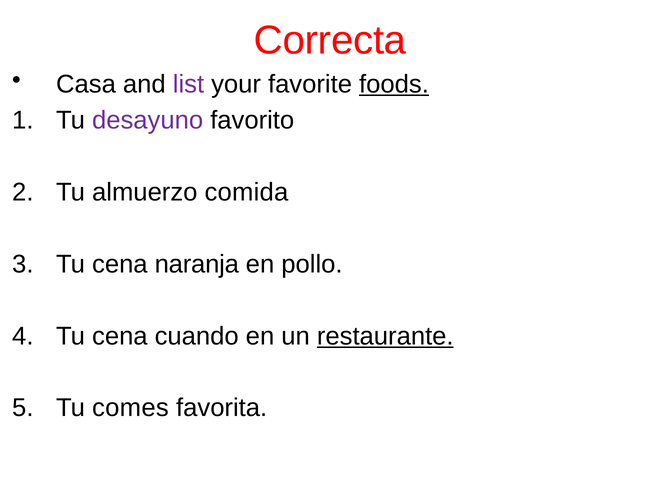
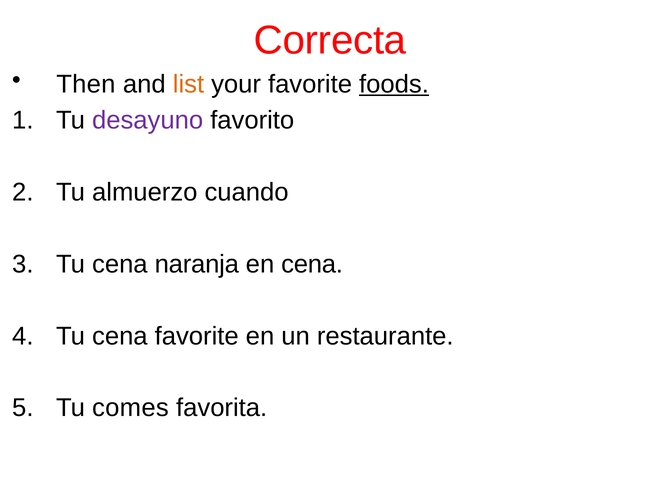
Casa: Casa -> Then (86, 84)
list colour: purple -> orange (188, 84)
comida: comida -> cuando (247, 192)
en pollo: pollo -> cena (312, 264)
cena cuando: cuando -> favorite (197, 336)
restaurante underline: present -> none (385, 336)
